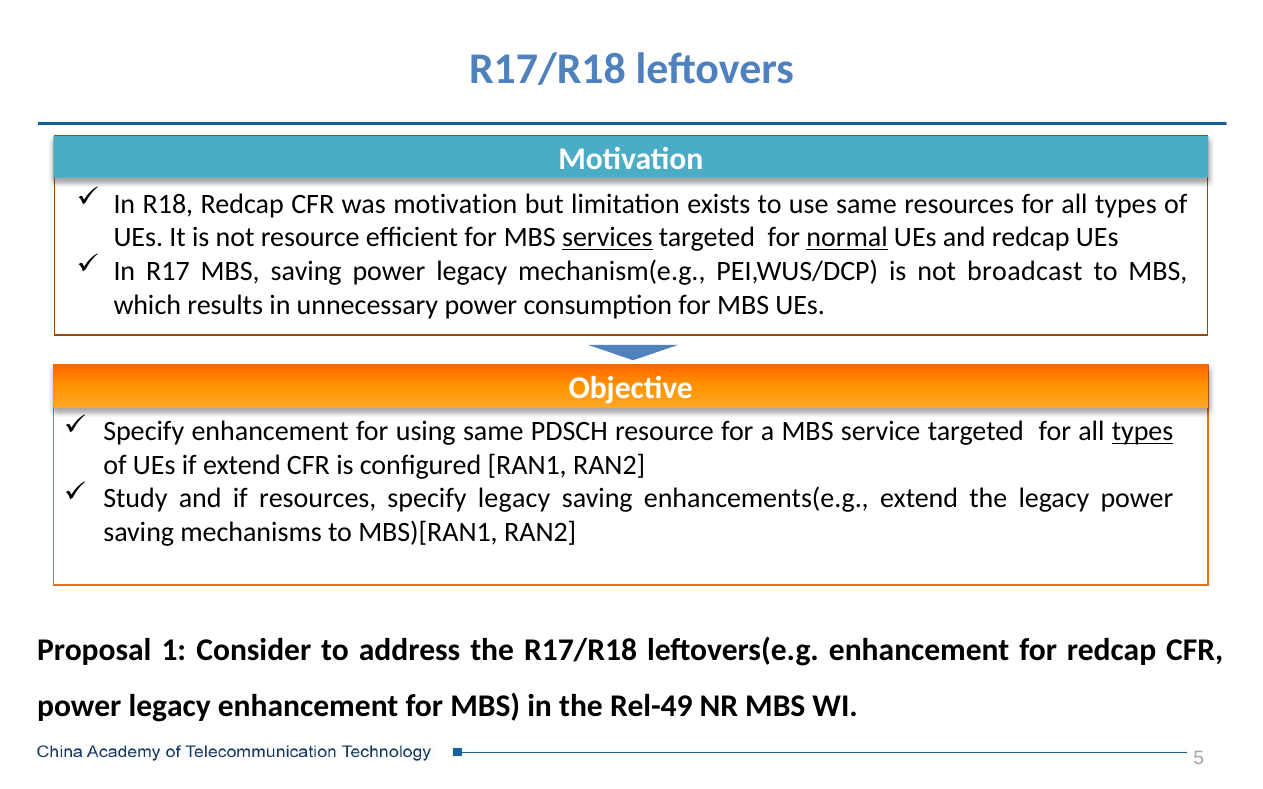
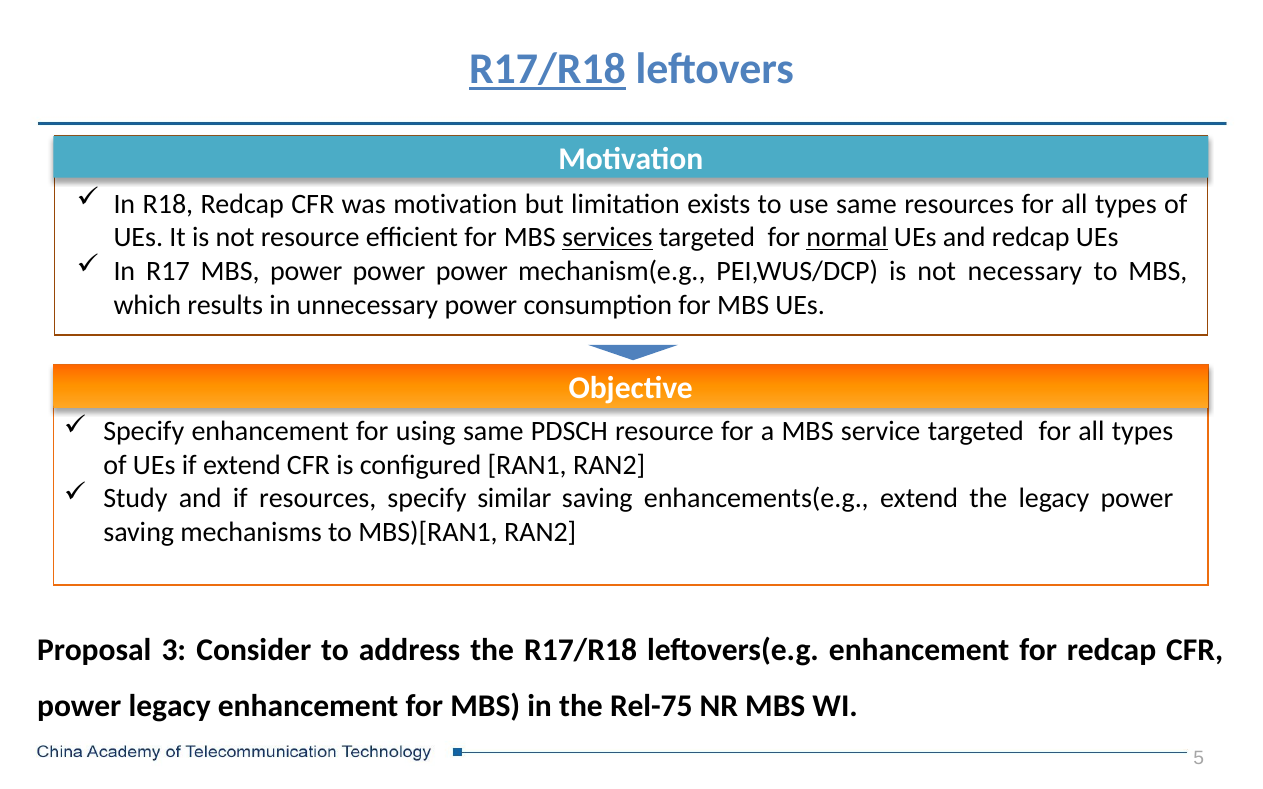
R17/R18 underline: none -> present (547, 70)
MBS saving: saving -> power (306, 271)
legacy: legacy -> power (472, 271)
broadcast: broadcast -> necessary (1025, 271)
types underline: present -> none (1143, 432)
specify legacy: legacy -> similar (514, 499)
1: 1 -> 3 (174, 650)
Rel-49: Rel-49 -> Rel-75 (651, 707)
